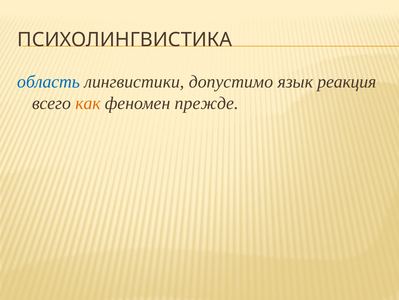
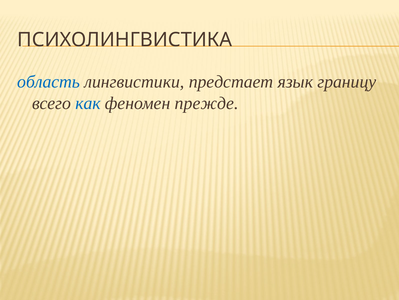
допустимо: допустимо -> предстает (231, 82)
реакция: реакция -> границу (347, 82)
как colour: orange -> blue (88, 103)
